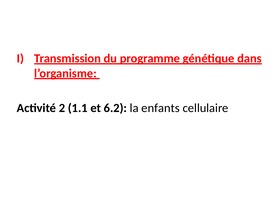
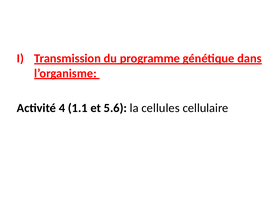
2: 2 -> 4 (62, 108)
6.2: 6.2 -> 5.6 (115, 108)
enfants: enfants -> cellules (161, 108)
